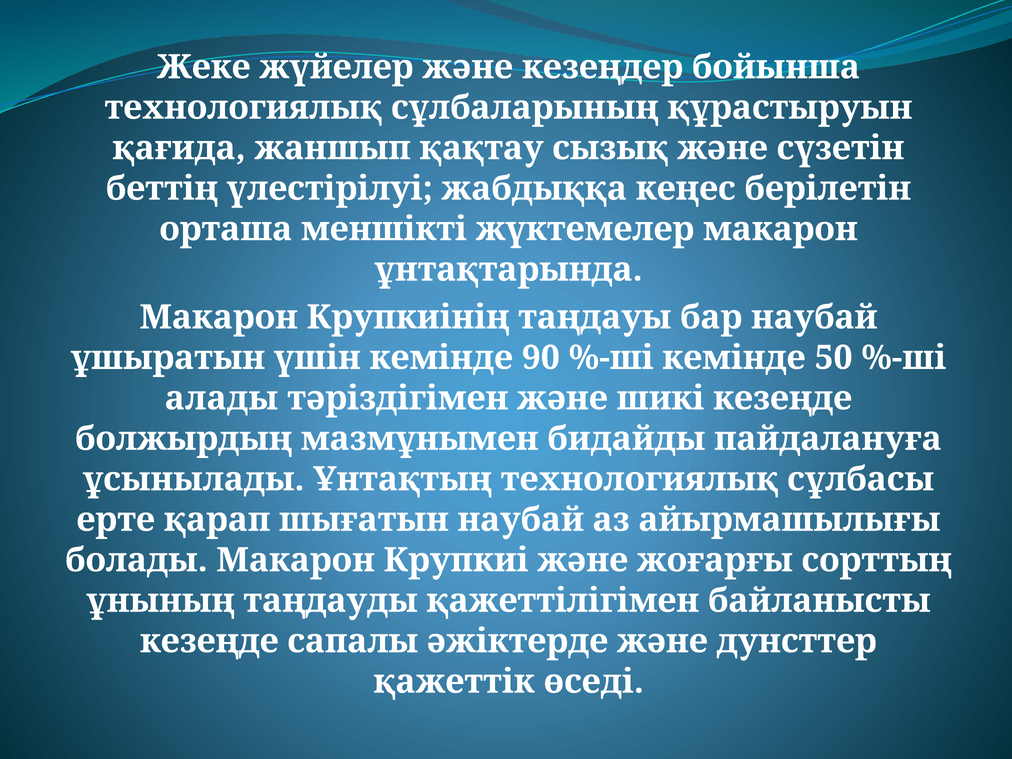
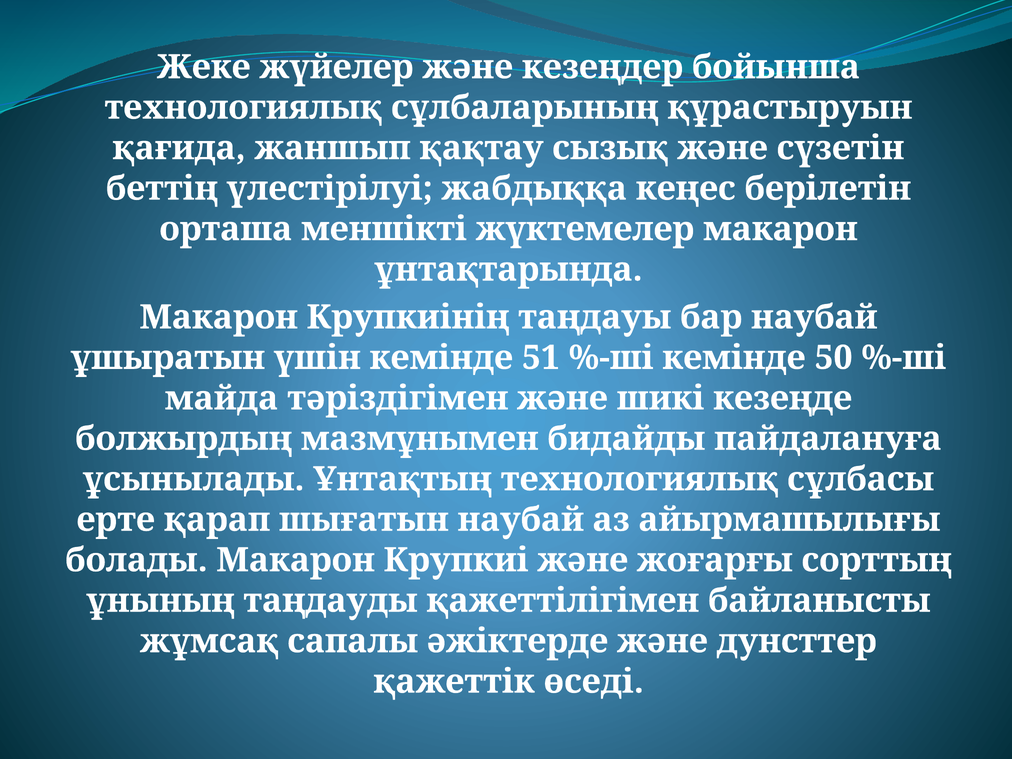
90: 90 -> 51 (541, 358)
алады: алады -> майда (222, 398)
кезеңде: кезеңде -> жұмсақ (209, 641)
